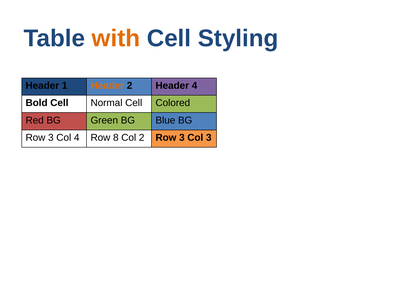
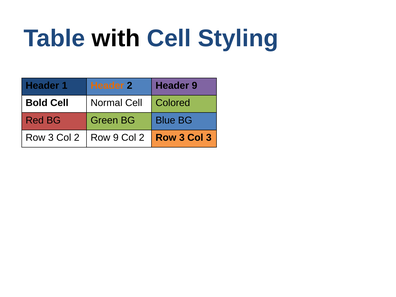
with colour: orange -> black (116, 38)
Header 4: 4 -> 9 (195, 86)
3 Col 4: 4 -> 2 (77, 138)
Row 8: 8 -> 9 (116, 138)
